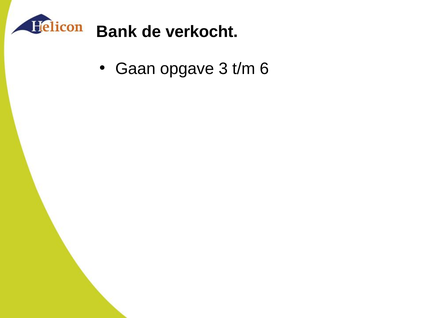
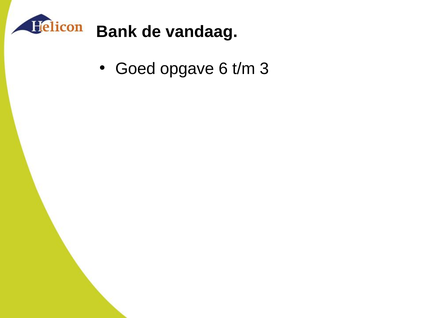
verkocht: verkocht -> vandaag (202, 32)
Gaan: Gaan -> Goed (135, 69)
3: 3 -> 6 (223, 69)
6: 6 -> 3 (264, 69)
